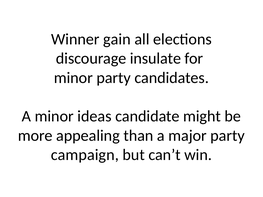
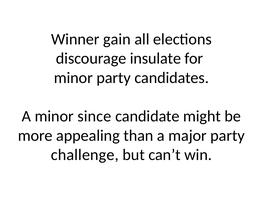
ideas: ideas -> since (94, 116)
campaign: campaign -> challenge (85, 155)
